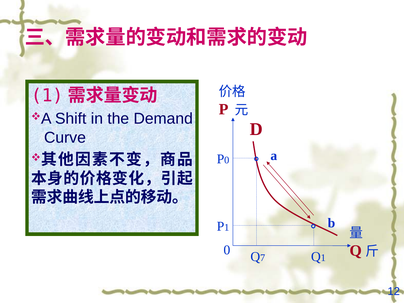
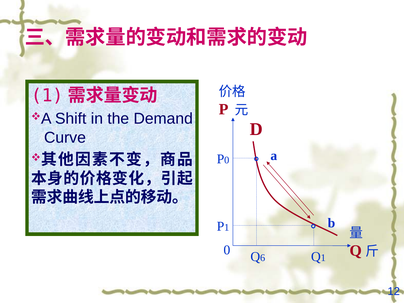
7: 7 -> 6 (263, 258)
